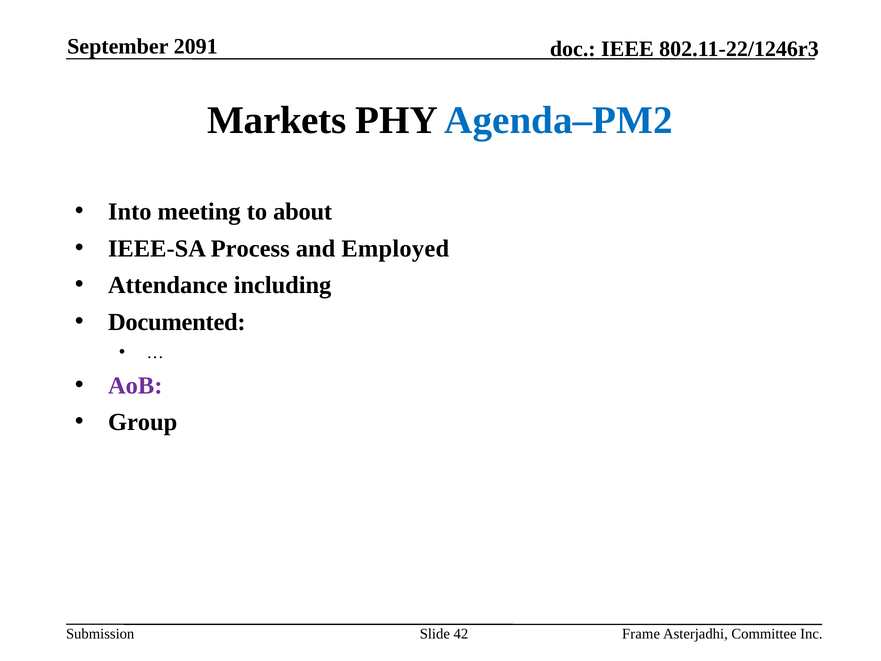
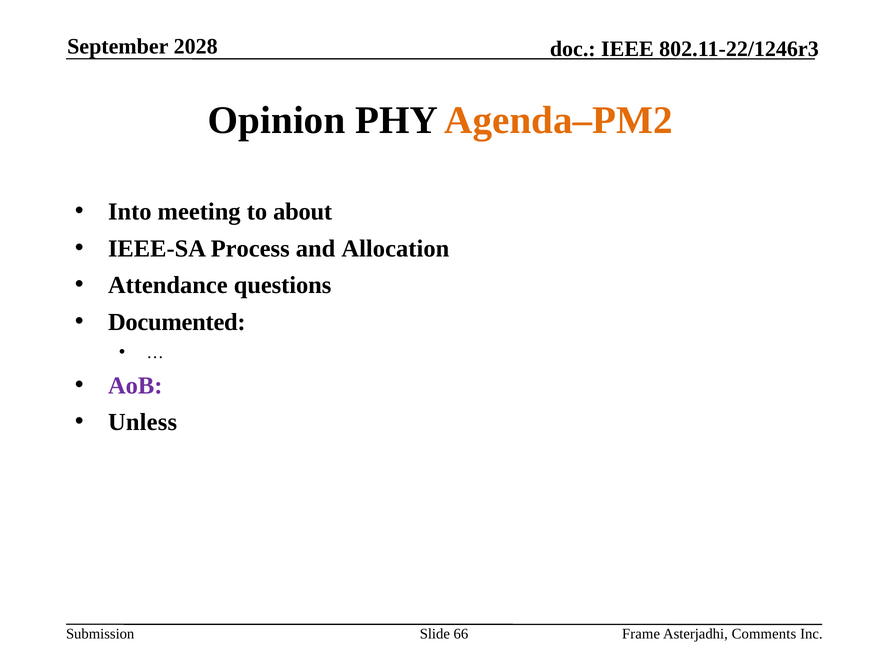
2091: 2091 -> 2028 (196, 47)
Markets: Markets -> Opinion (277, 120)
Agenda–PM2 colour: blue -> orange (558, 120)
Employed: Employed -> Allocation (395, 248)
including: including -> questions (283, 285)
Group: Group -> Unless (143, 422)
42: 42 -> 66 (461, 634)
Committee: Committee -> Comments (764, 634)
